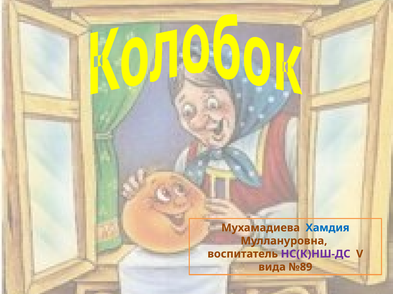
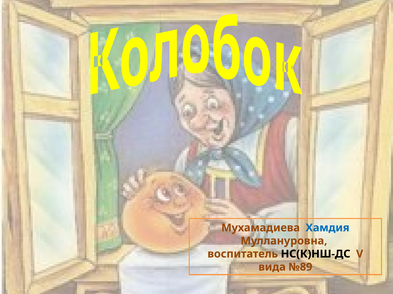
НС(К)НШ-ДС colour: purple -> black (316, 255)
